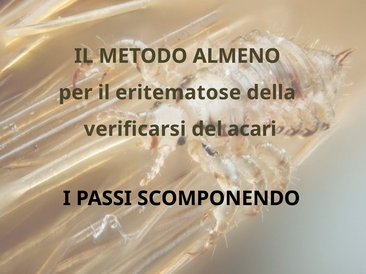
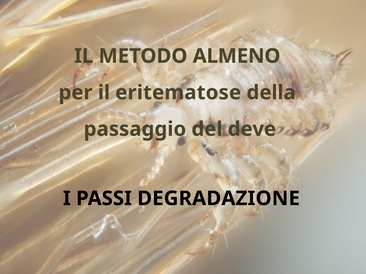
verificarsi: verificarsi -> passaggio (135, 129)
acari: acari -> deve (252, 129)
SCOMPONENDO: SCOMPONENDO -> DEGRADAZIONE (219, 199)
